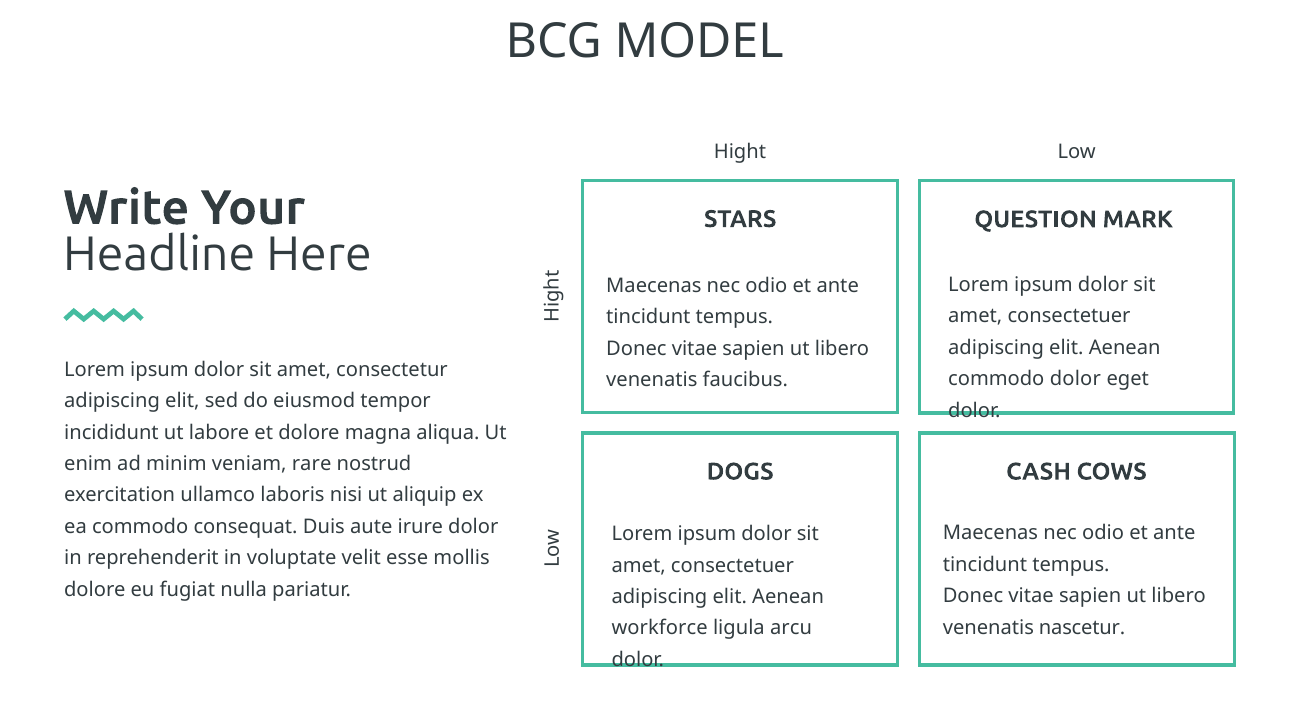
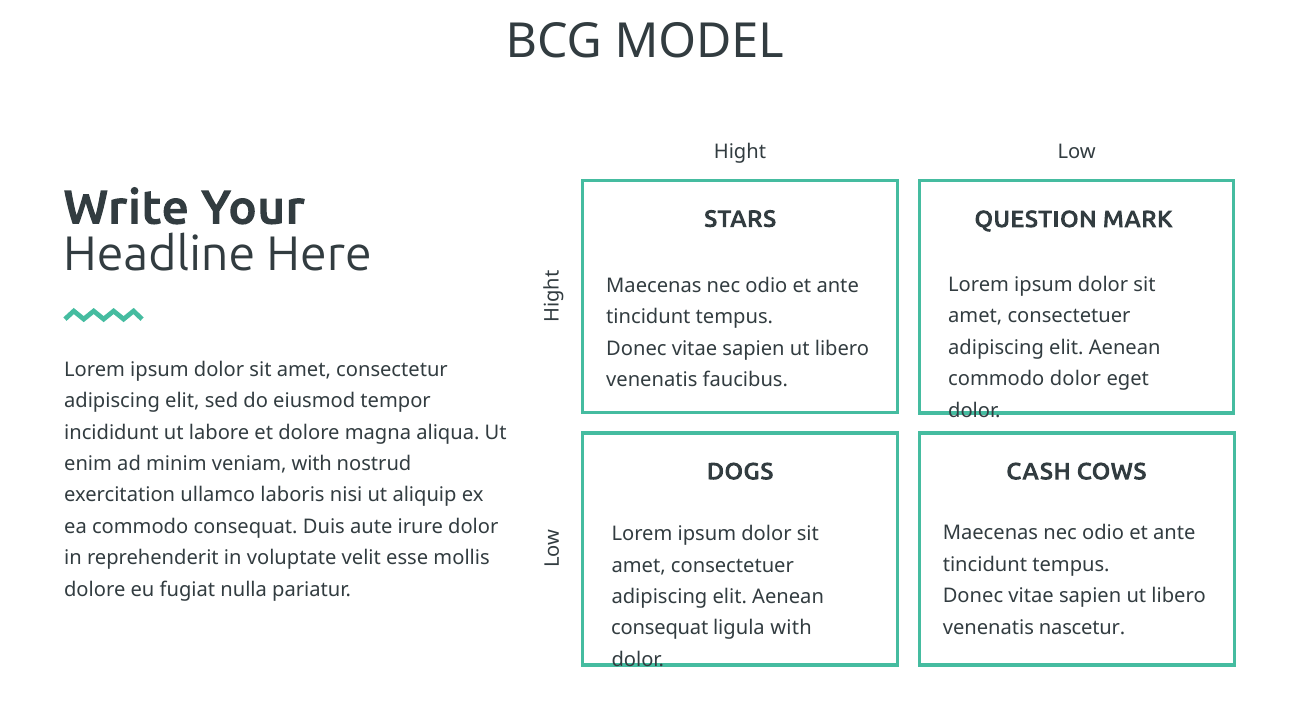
veniam rare: rare -> with (312, 464)
workforce: workforce -> consequat (660, 629)
ligula arcu: arcu -> with (791, 629)
